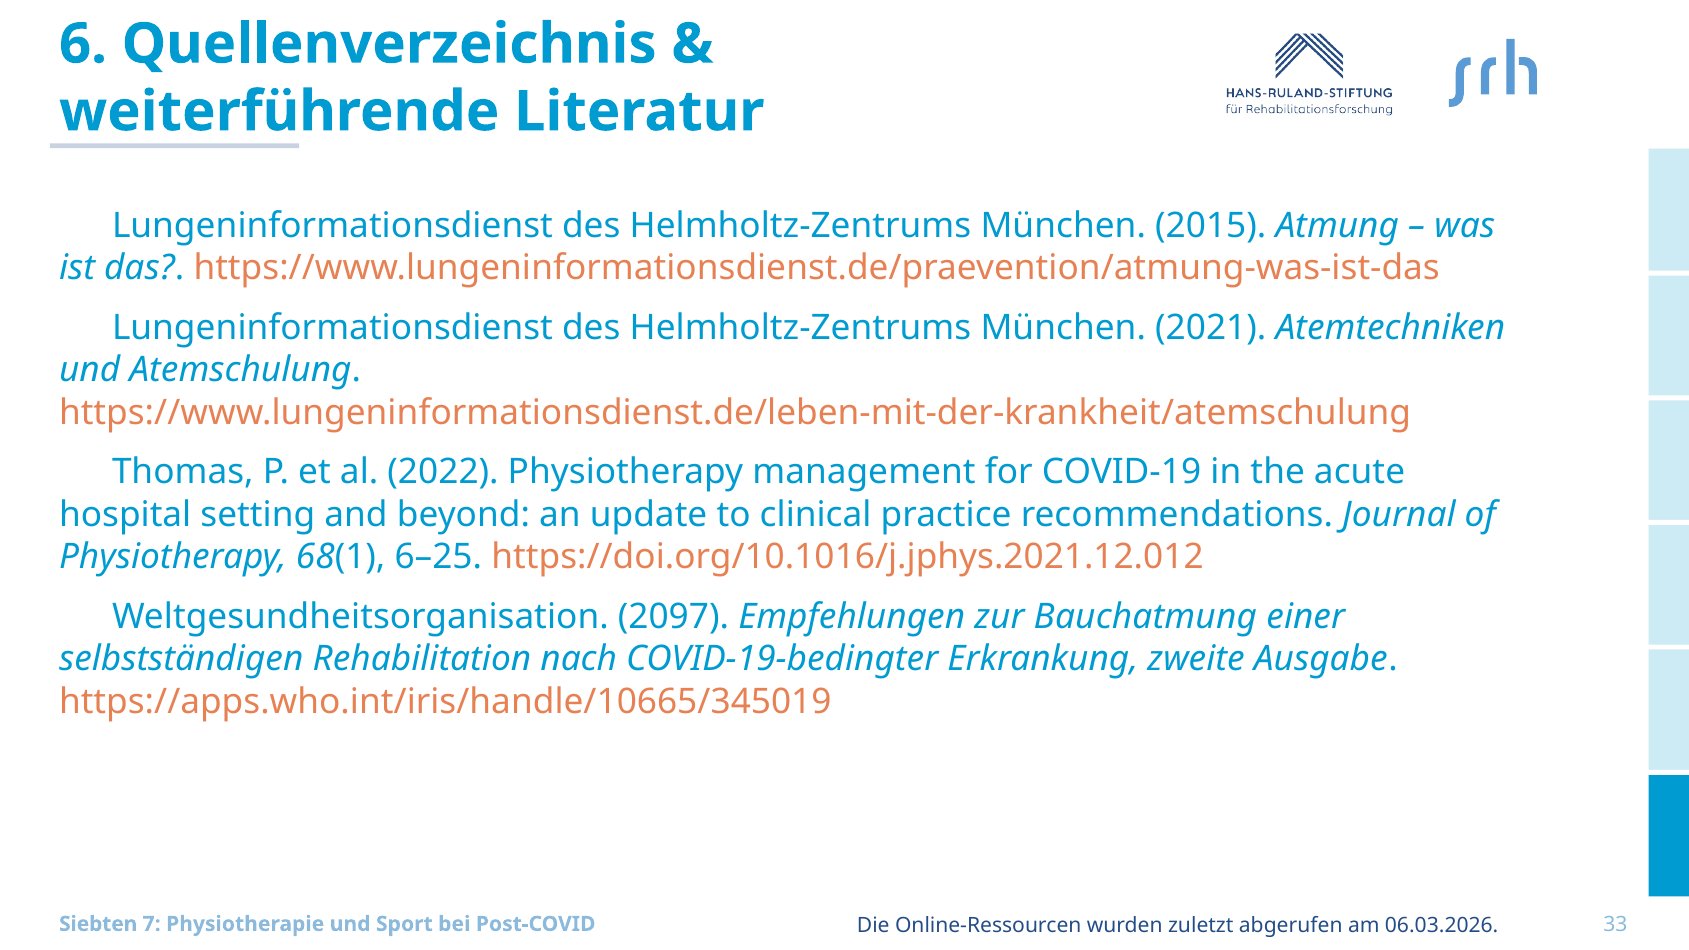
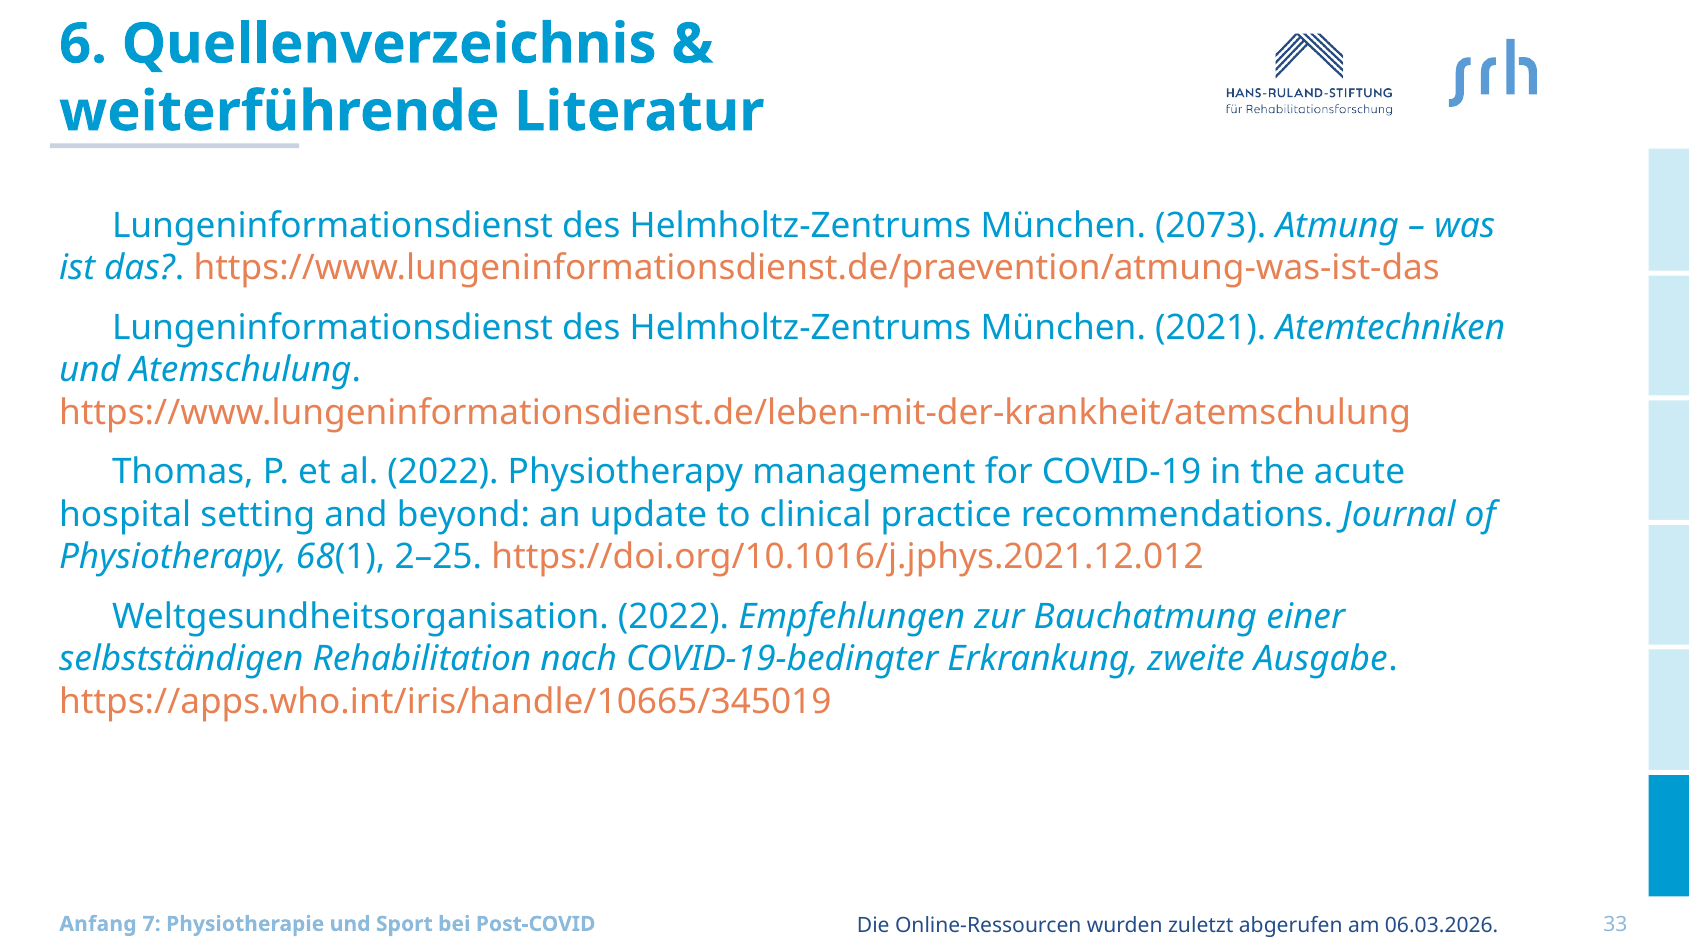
2015: 2015 -> 2073 (1211, 226)
6–25: 6–25 -> 2–25 (438, 557)
Weltgesundheitsorganisation 2097: 2097 -> 2022 (673, 617)
Siebten: Siebten -> Anfang (98, 924)
